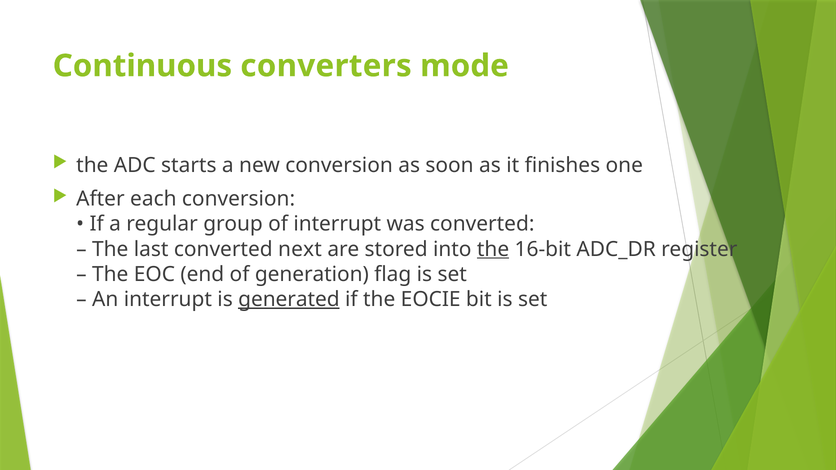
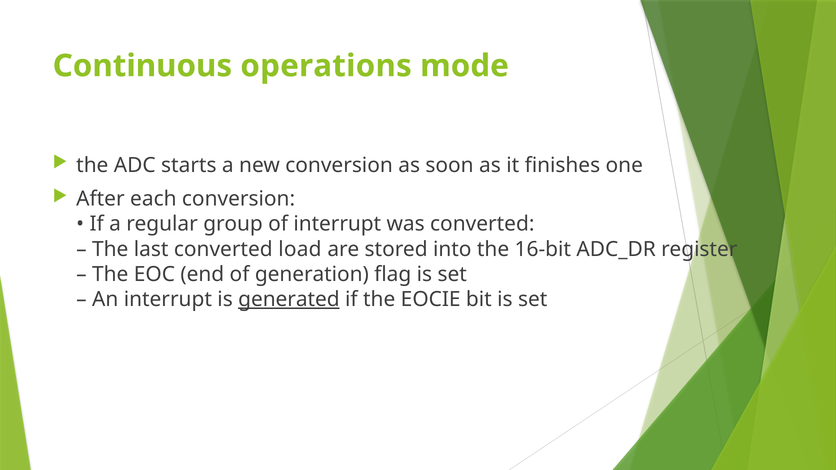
converters: converters -> operations (326, 66)
next: next -> load (300, 249)
the underline: present -> none (493, 249)
